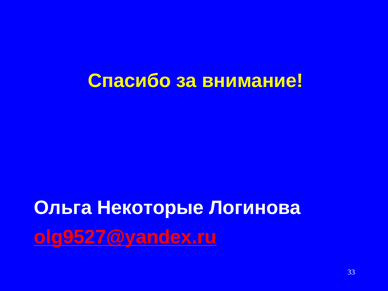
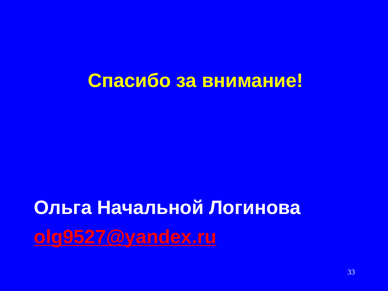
Некоторые: Некоторые -> Начальной (150, 208)
